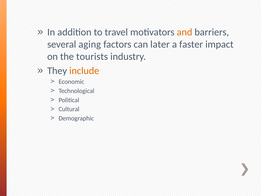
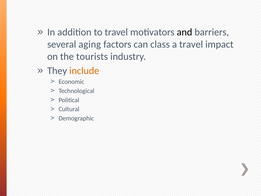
and colour: orange -> black (184, 32)
later: later -> class (160, 44)
a faster: faster -> travel (191, 44)
